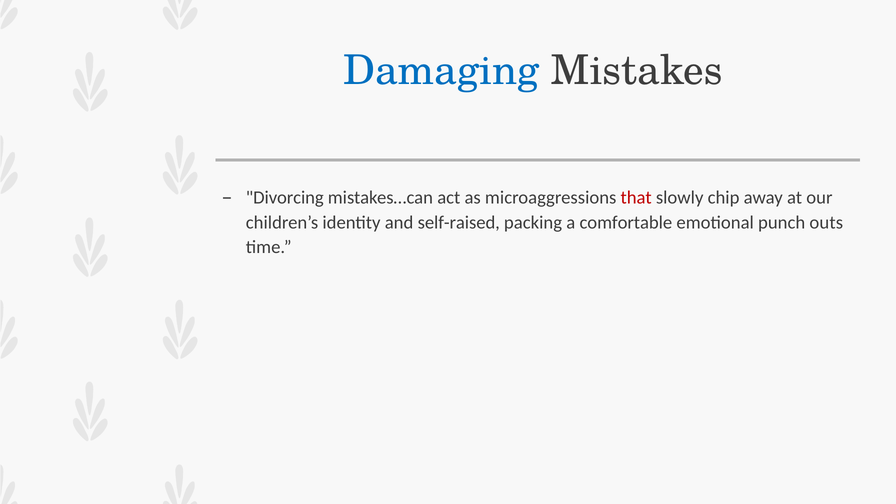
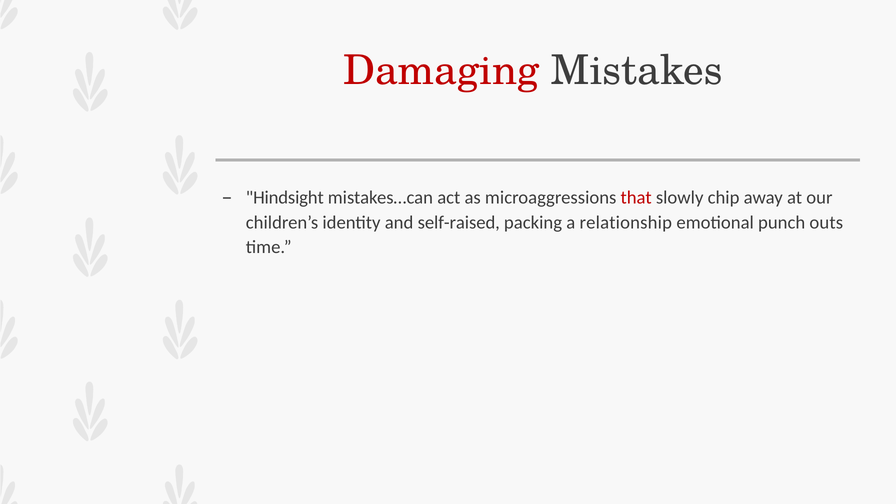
Damaging colour: blue -> red (441, 71)
Divorcing: Divorcing -> Hindsight (285, 198)
comfortable: comfortable -> relationship (626, 222)
